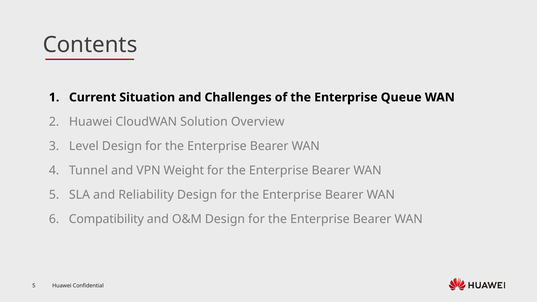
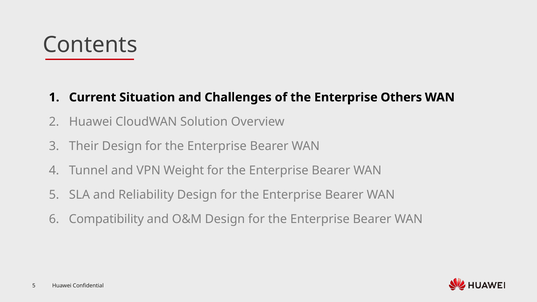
Queue: Queue -> Others (401, 97)
Level: Level -> Their (84, 146)
